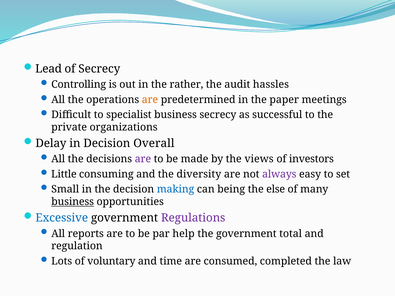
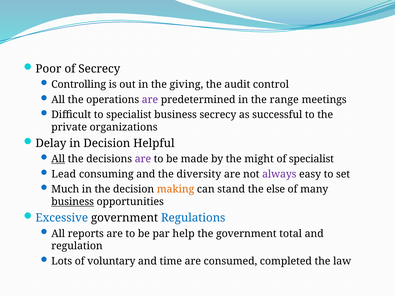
Lead: Lead -> Poor (48, 69)
rather: rather -> giving (186, 85)
hassles: hassles -> control (271, 85)
are colour: orange -> purple (150, 100)
paper: paper -> range (284, 100)
Overall: Overall -> Helpful (154, 143)
All underline: none -> present (58, 159)
views: views -> might (259, 159)
of investors: investors -> specialist (311, 159)
Little: Little -> Lead (64, 174)
Small: Small -> Much (65, 189)
making colour: blue -> orange (176, 189)
being: being -> stand (231, 189)
Regulations colour: purple -> blue (193, 218)
